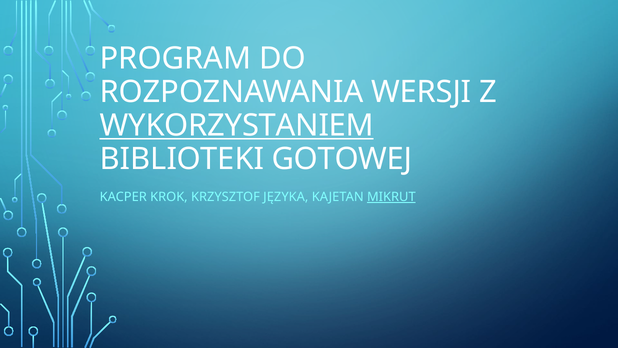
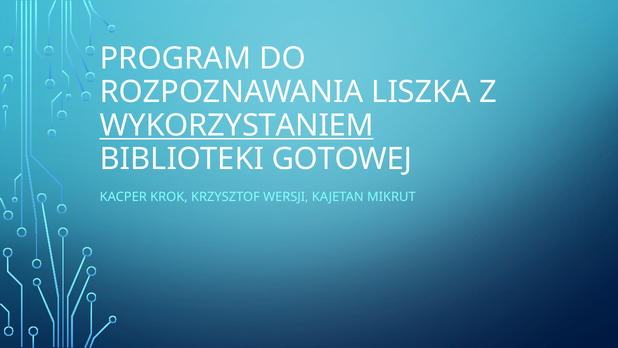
WERSJI: WERSJI -> LISZKA (421, 92)
JĘZYKA: JĘZYKA -> WERSJI (286, 197)
MIKRUT underline: present -> none (391, 197)
